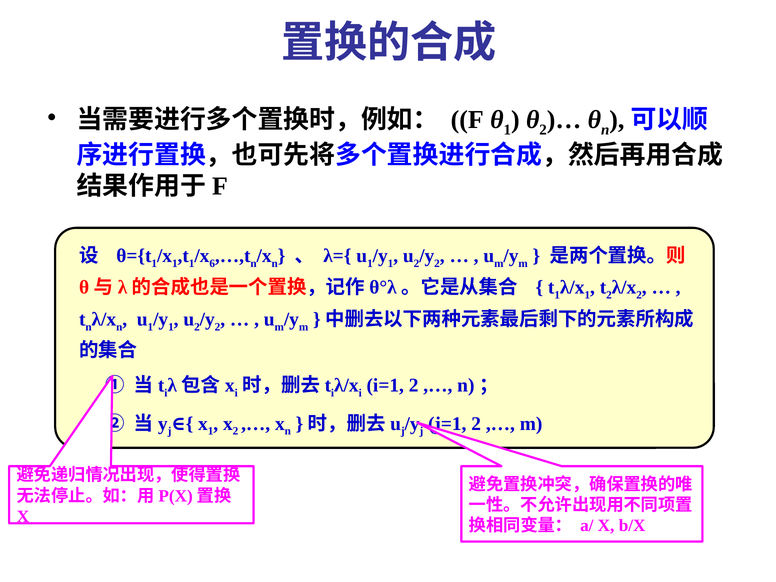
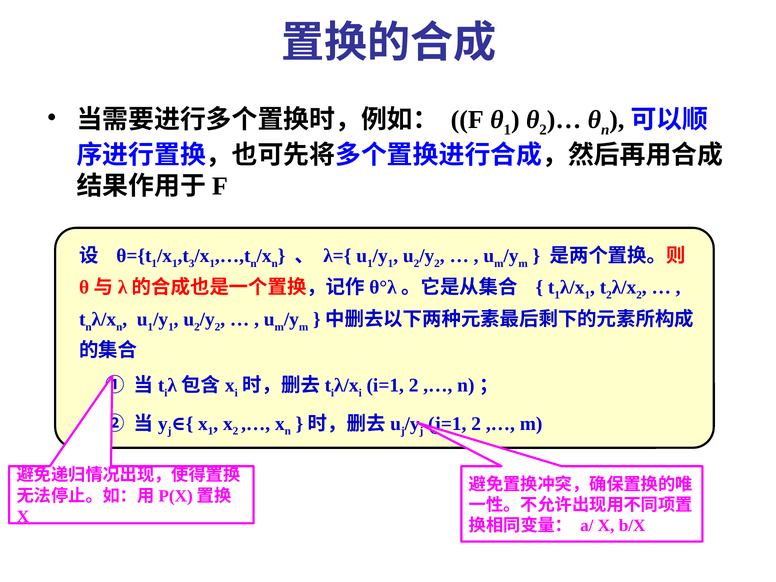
1: 1 -> 3 (192, 263)
6: 6 -> 1 (212, 263)
